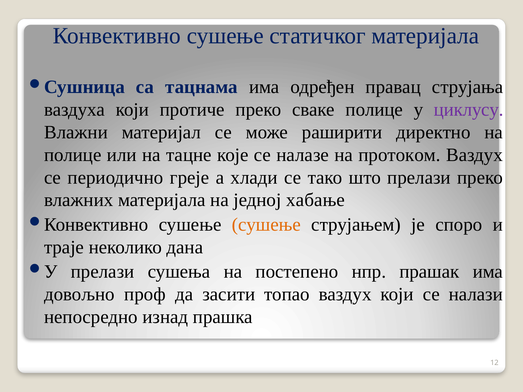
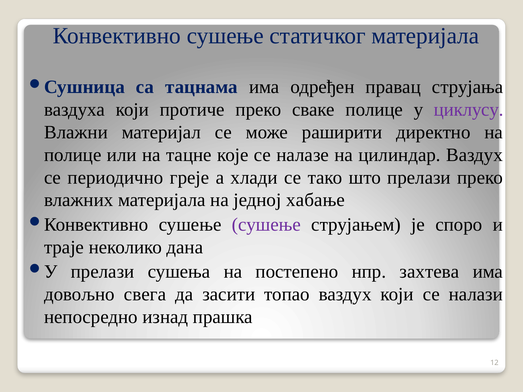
протоком: протоком -> цилиндар (399, 155)
сушење colour: orange -> purple (266, 225)
прашак: прашак -> захтева (429, 272)
проф: проф -> свега (145, 294)
